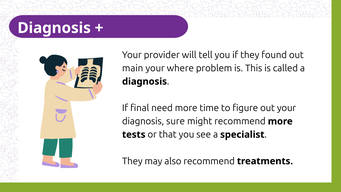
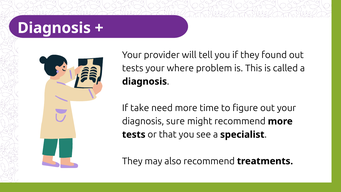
main: main -> tests (133, 68)
final: final -> take (140, 108)
